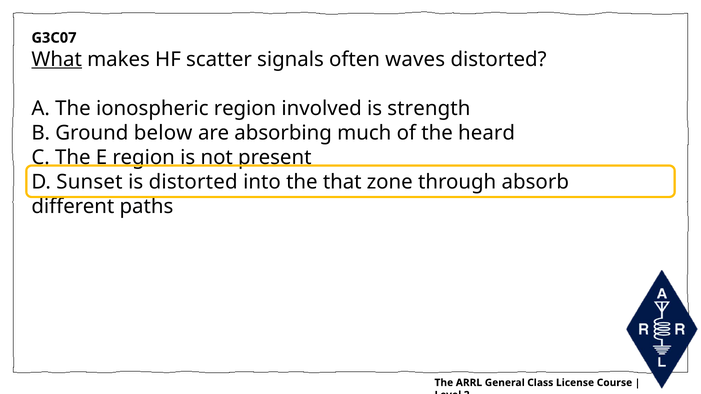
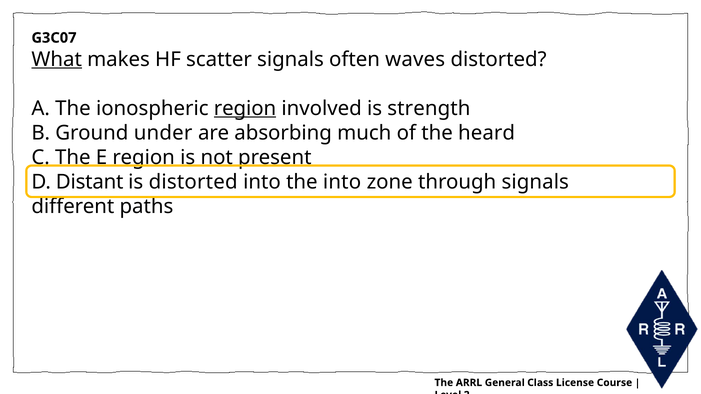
region underline: none -> present (245, 108)
below: below -> under (163, 133)
Sunset: Sunset -> Distant (90, 182)
the that: that -> into (342, 182)
through absorb: absorb -> signals (535, 182)
